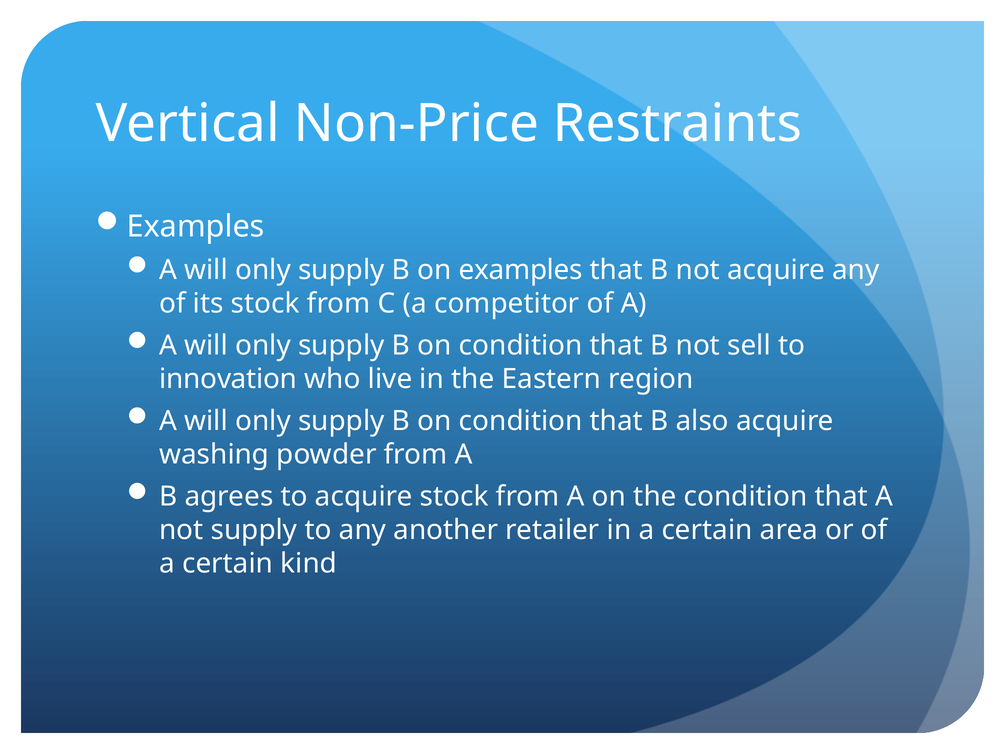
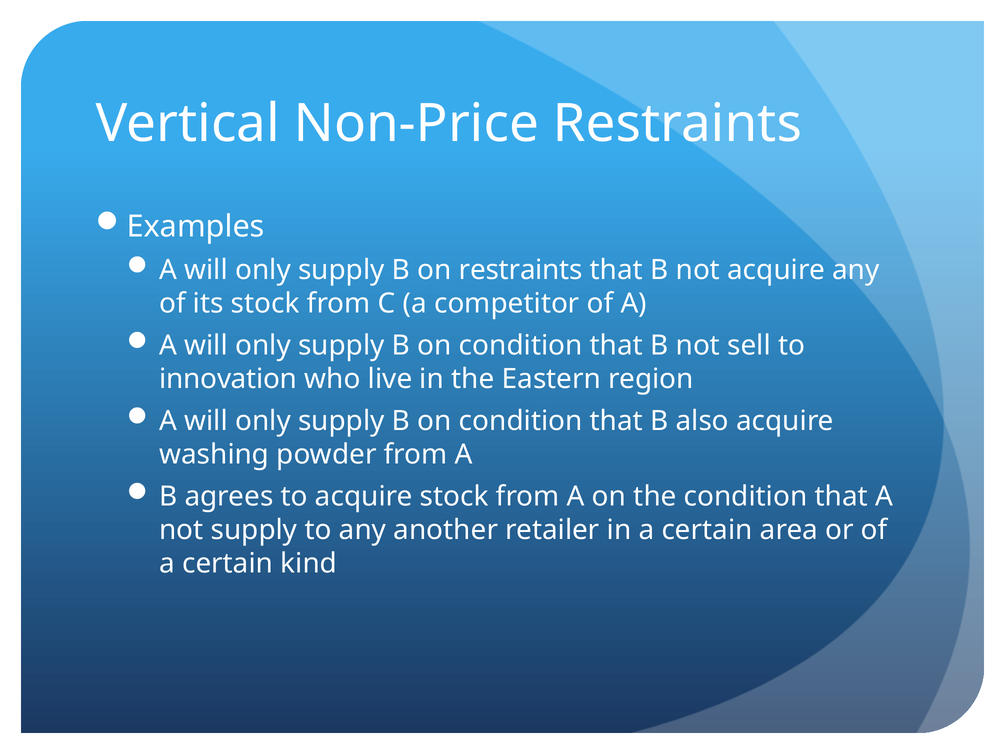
on examples: examples -> restraints (521, 270)
